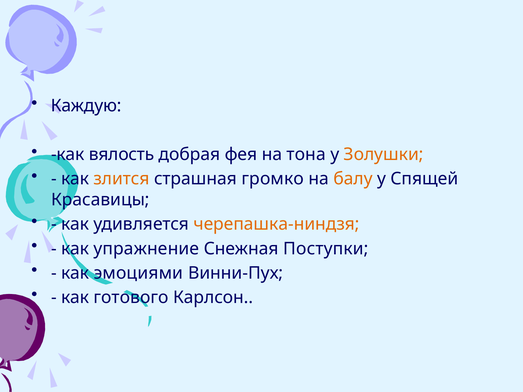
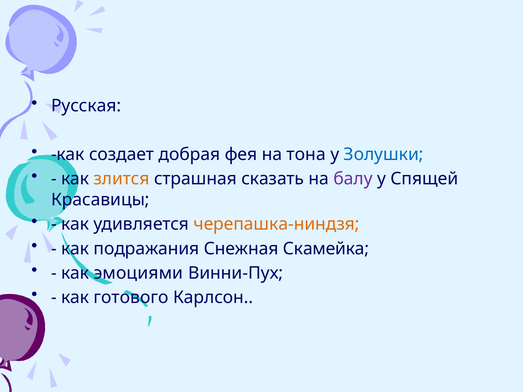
Каждую: Каждую -> Русская (86, 106)
вялость: вялость -> создает (122, 155)
Золушки colour: orange -> blue (384, 155)
громко: громко -> сказать (273, 179)
балу colour: orange -> purple (353, 179)
упражнение: упражнение -> подражания (146, 249)
Поступки: Поступки -> Скамейка (326, 249)
